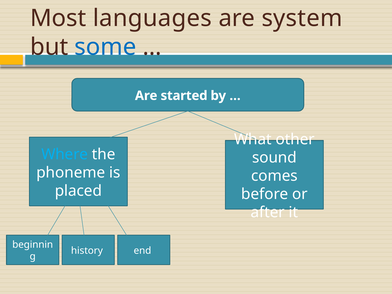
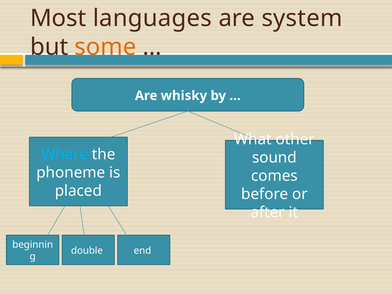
some colour: blue -> orange (105, 47)
started: started -> whisky (184, 96)
history: history -> double (87, 251)
